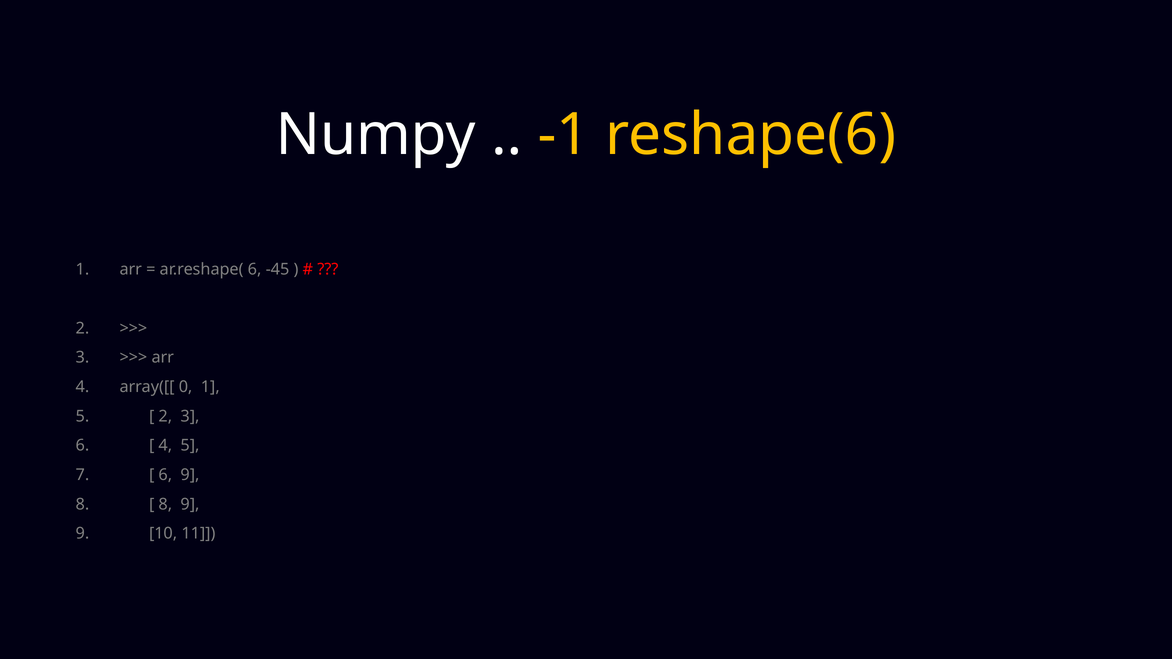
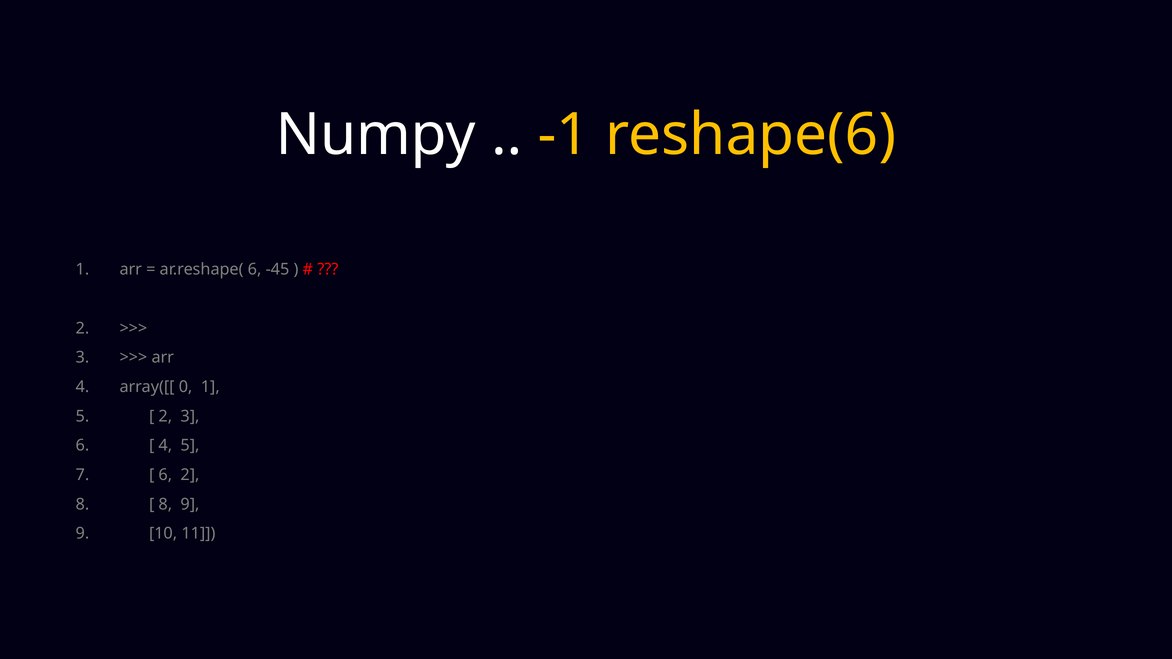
6 9: 9 -> 2 (190, 475)
